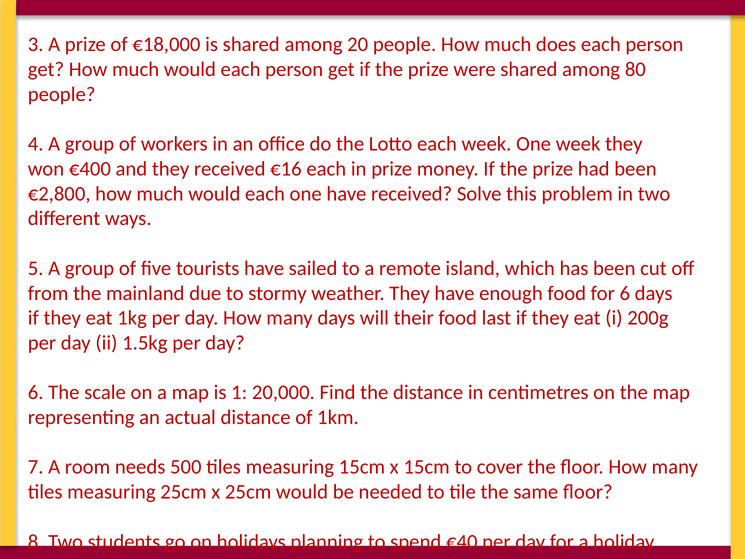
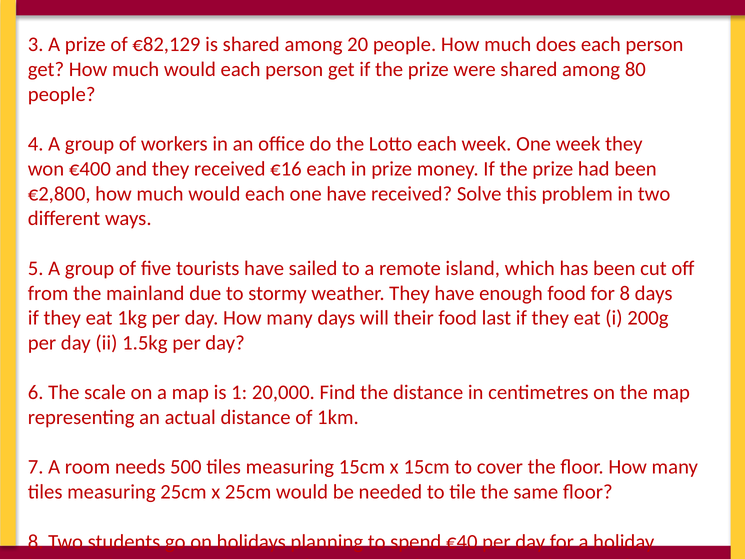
€18,000: €18,000 -> €82,129 (166, 45)
for 6: 6 -> 8 (625, 293)
